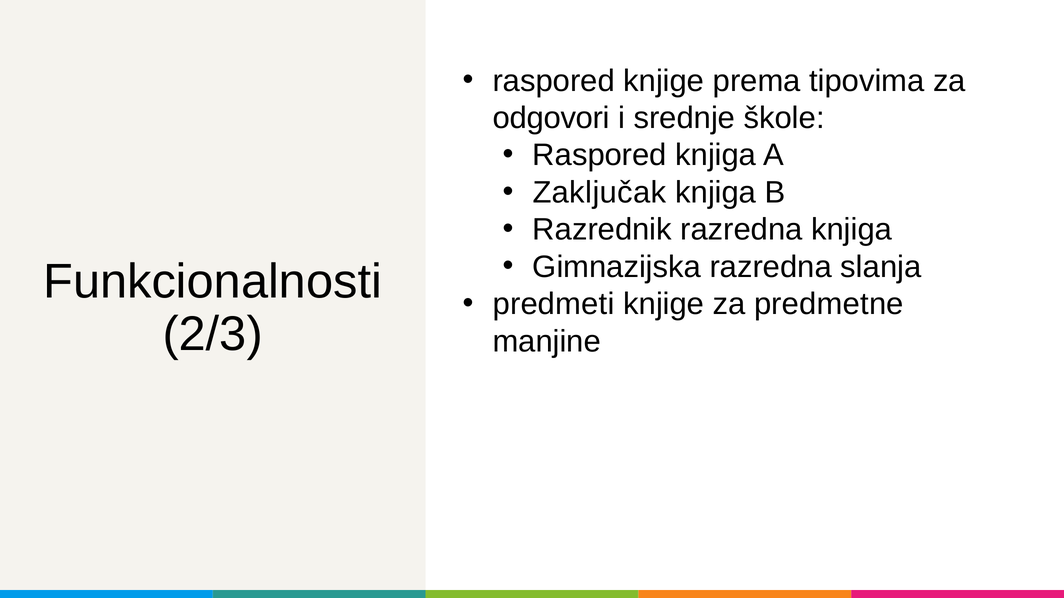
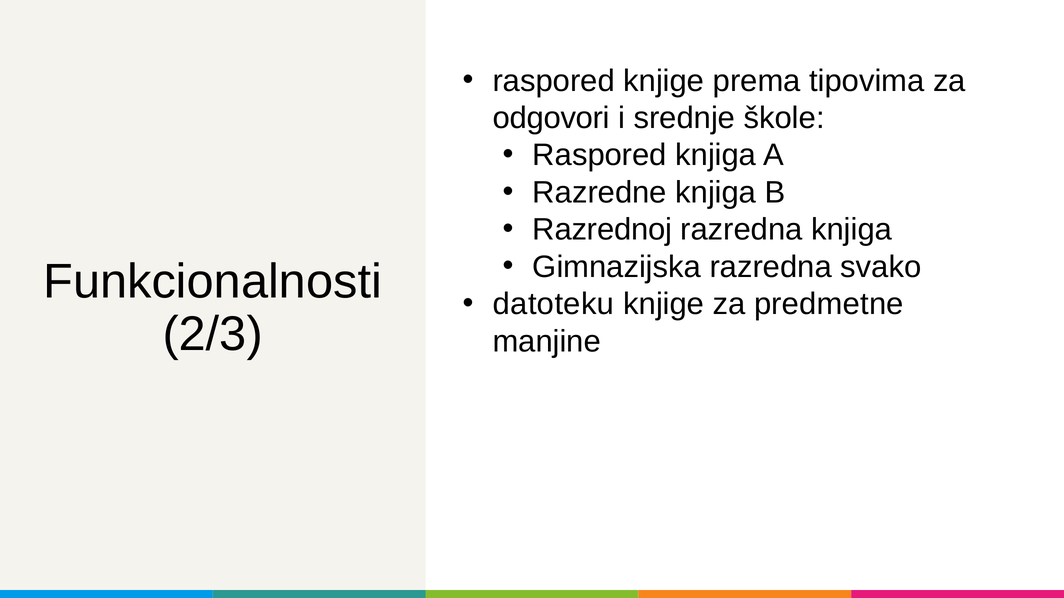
Zaključak: Zaključak -> Razredne (600, 193)
Razrednik: Razrednik -> Razrednoj (602, 230)
slanja: slanja -> svako (881, 267)
predmeti: predmeti -> datoteku (554, 304)
